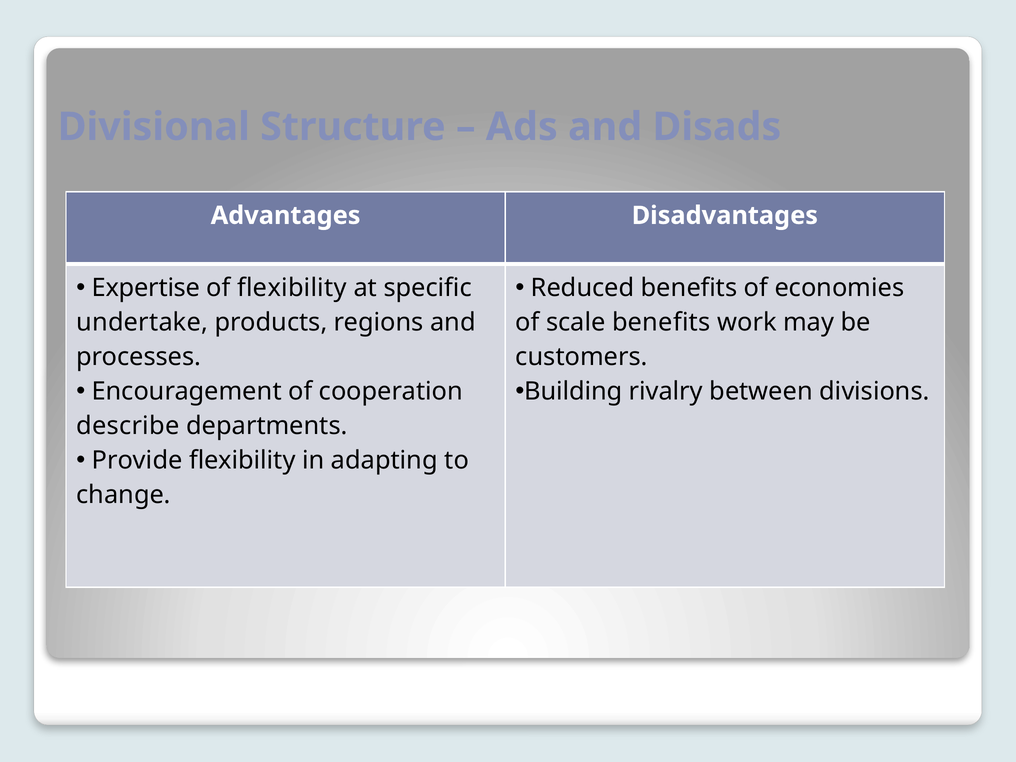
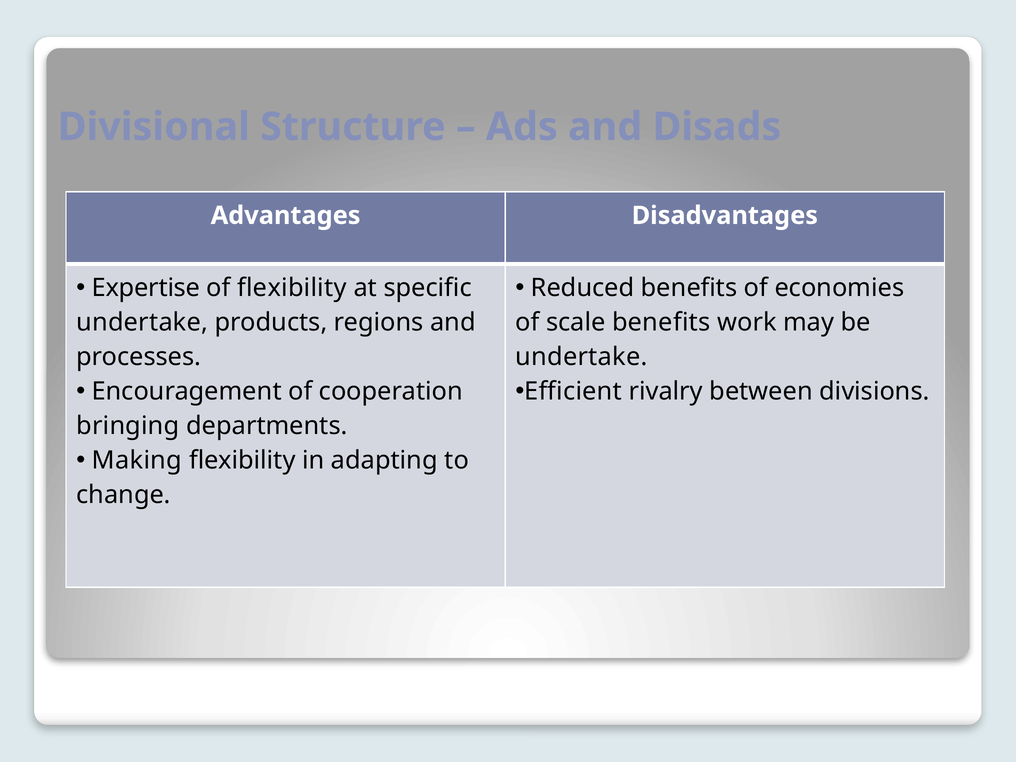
customers: customers -> undertake (581, 357)
Building: Building -> Efficient (573, 391)
describe: describe -> bringing (128, 426)
Provide: Provide -> Making (137, 460)
